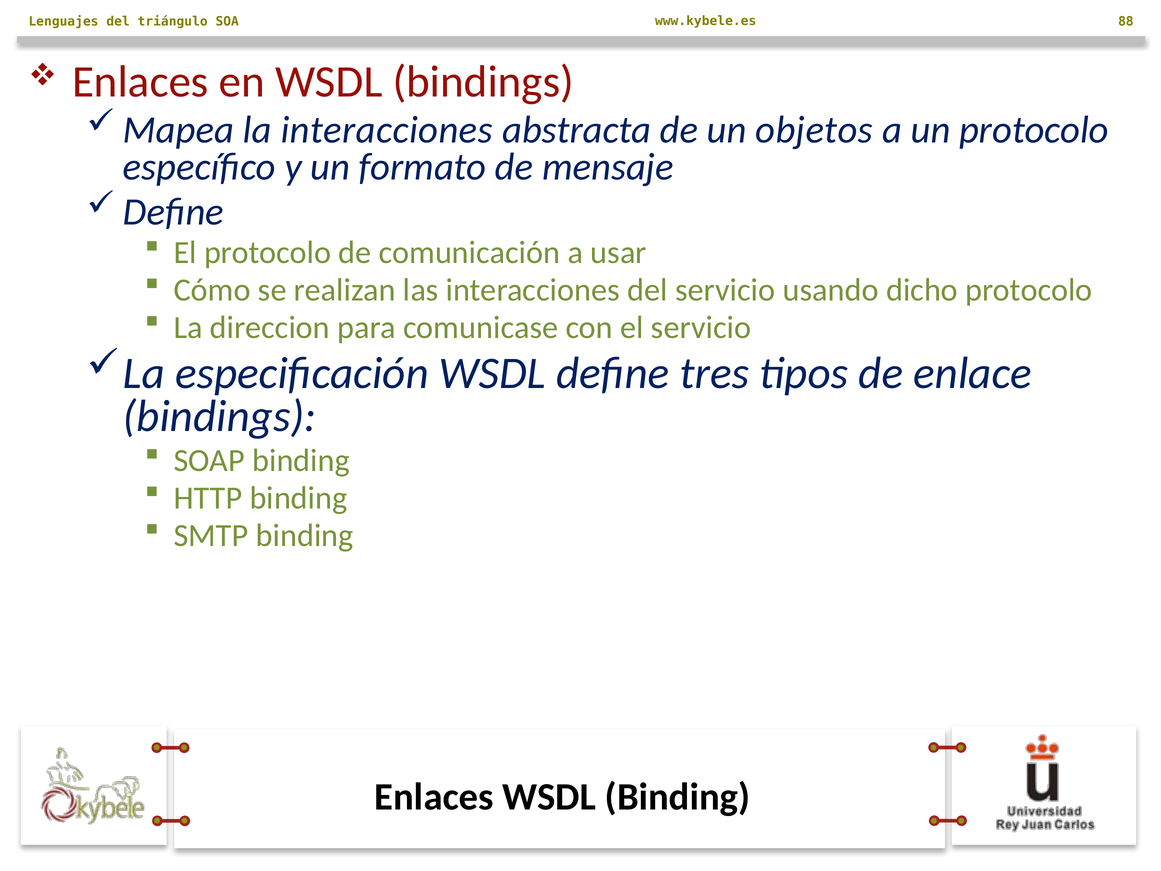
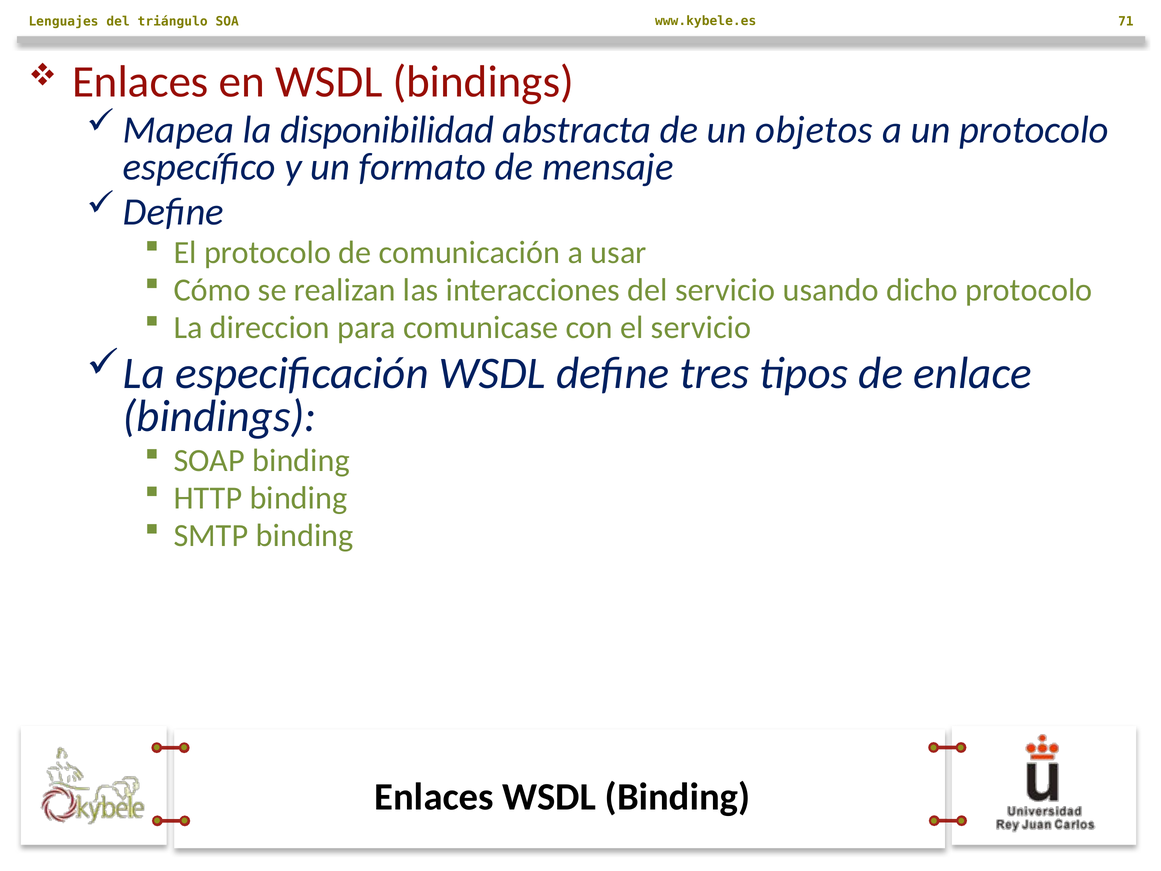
88: 88 -> 71 (1126, 21)
la interacciones: interacciones -> disponibilidad (387, 130)
